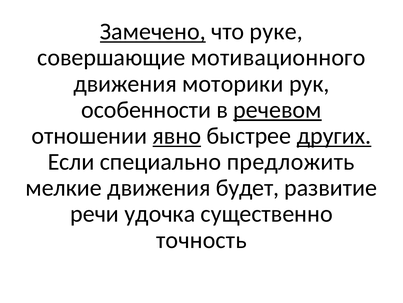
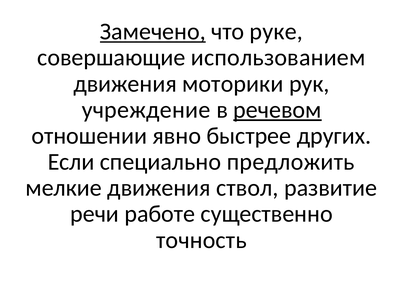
мотивационного: мотивационного -> использованием (278, 58)
особенности: особенности -> учреждение (146, 110)
явно underline: present -> none (177, 136)
других underline: present -> none (334, 136)
будет: будет -> ствол (247, 187)
удочка: удочка -> работе (160, 213)
